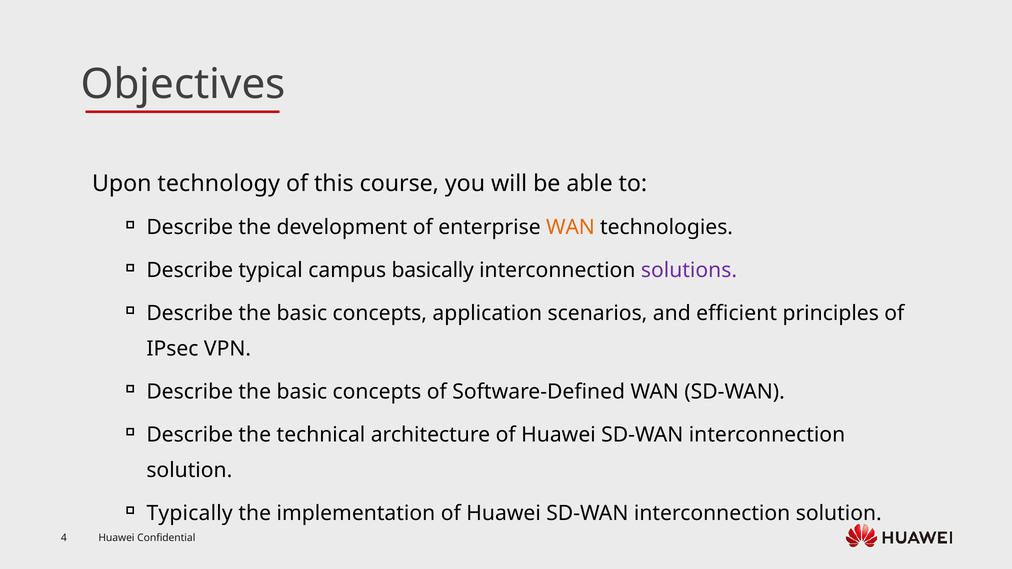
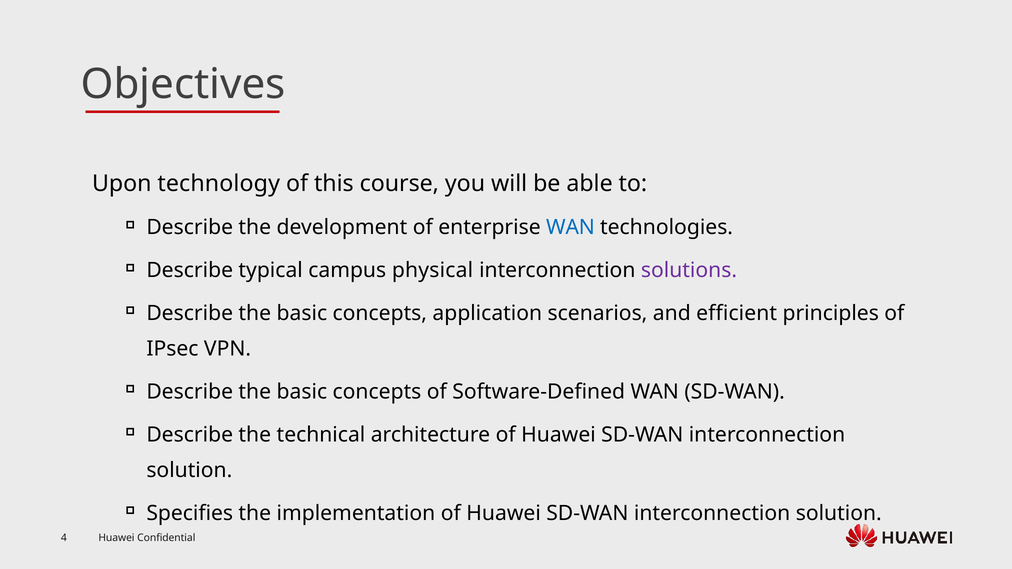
WAN colour: orange -> blue (570, 228)
basically: basically -> physical (433, 271)
Typically: Typically -> Specifies (190, 513)
